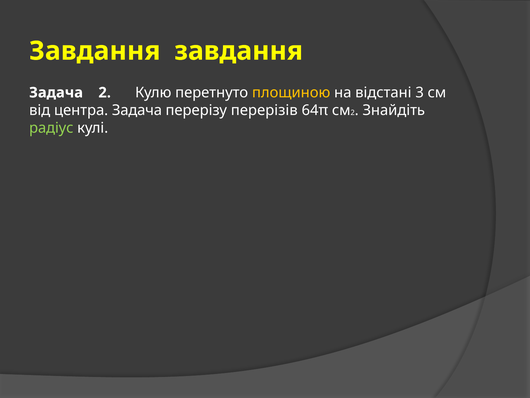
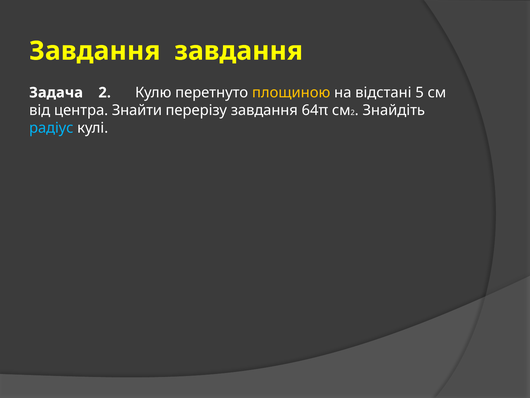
3: 3 -> 5 (420, 92)
центра Задача: Задача -> Знайти (137, 110)
перерізу перерізів: перерізів -> завдання (264, 110)
радіус colour: light green -> light blue (51, 128)
